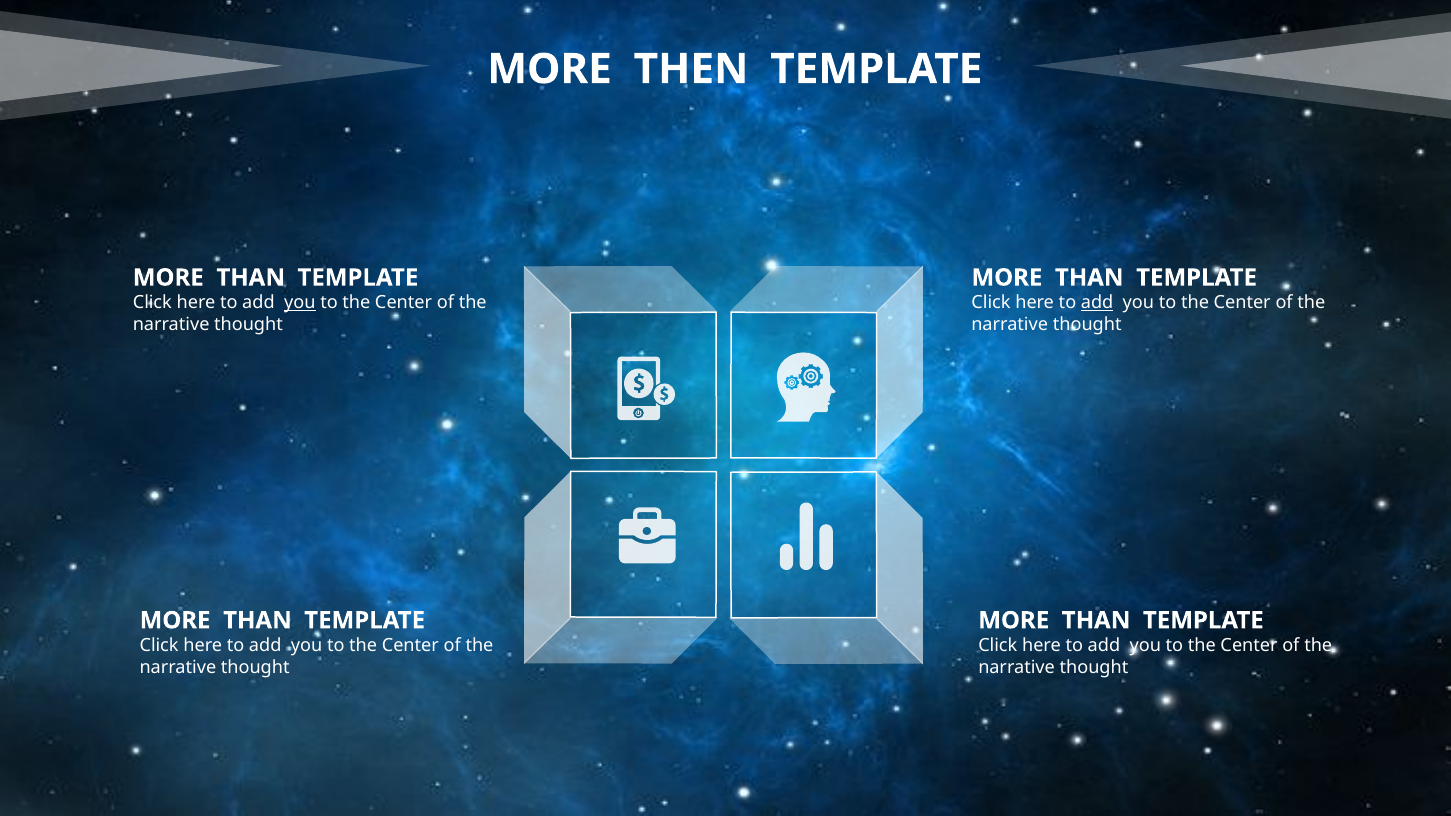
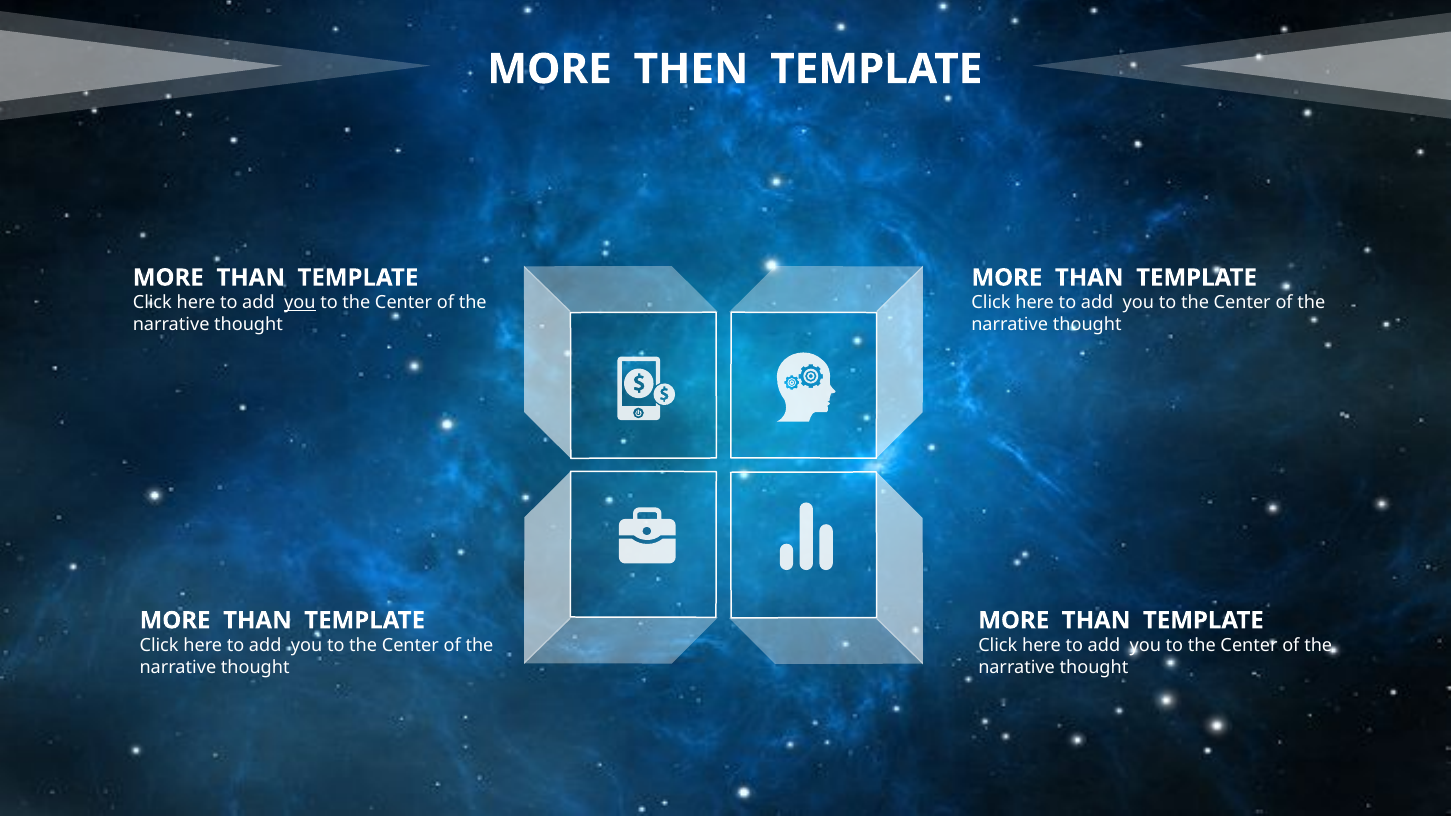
add underline: present -> none (1097, 303)
